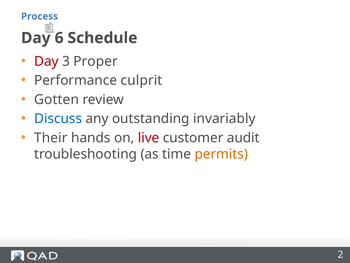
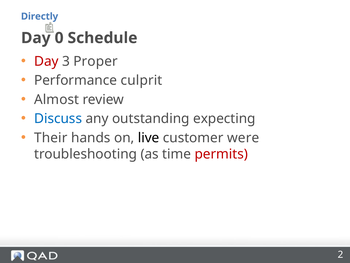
Process: Process -> Directly (40, 16)
6: 6 -> 0 (59, 38)
Gotten: Gotten -> Almost (57, 99)
invariably: invariably -> expecting (224, 118)
live colour: red -> black (149, 138)
audit: audit -> were (243, 138)
permits colour: orange -> red (221, 154)
